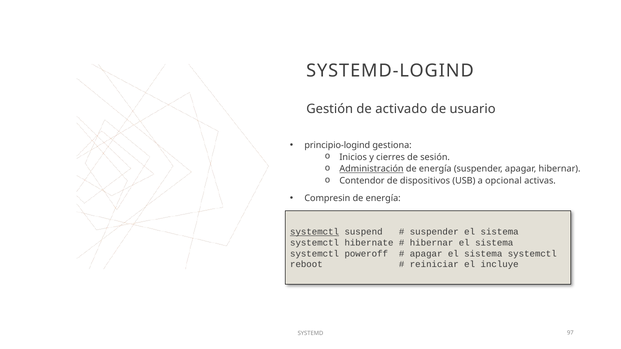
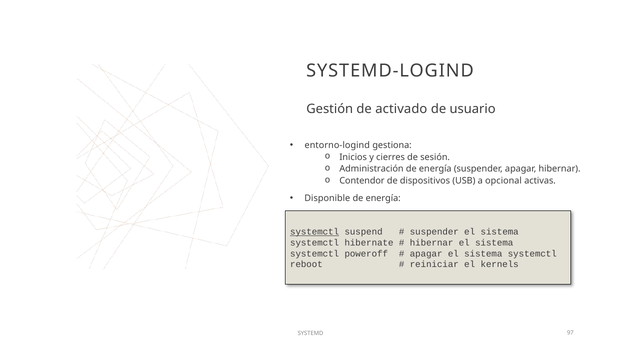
principio-logind: principio-logind -> entorno-logind (337, 145)
Administración underline: present -> none (371, 169)
Compresin: Compresin -> Disponible (327, 198)
incluye: incluye -> kernels (500, 265)
